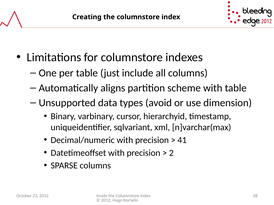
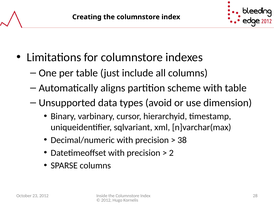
41: 41 -> 38 (182, 140)
